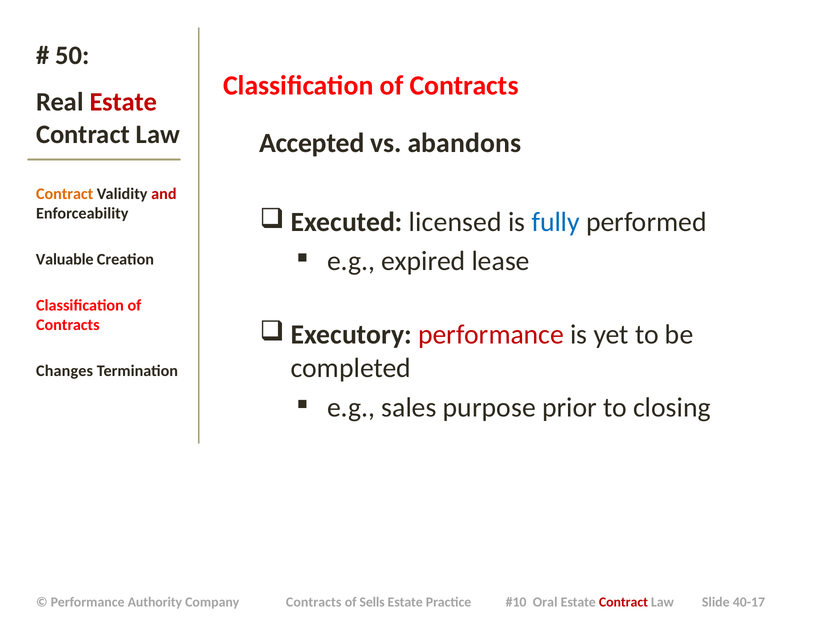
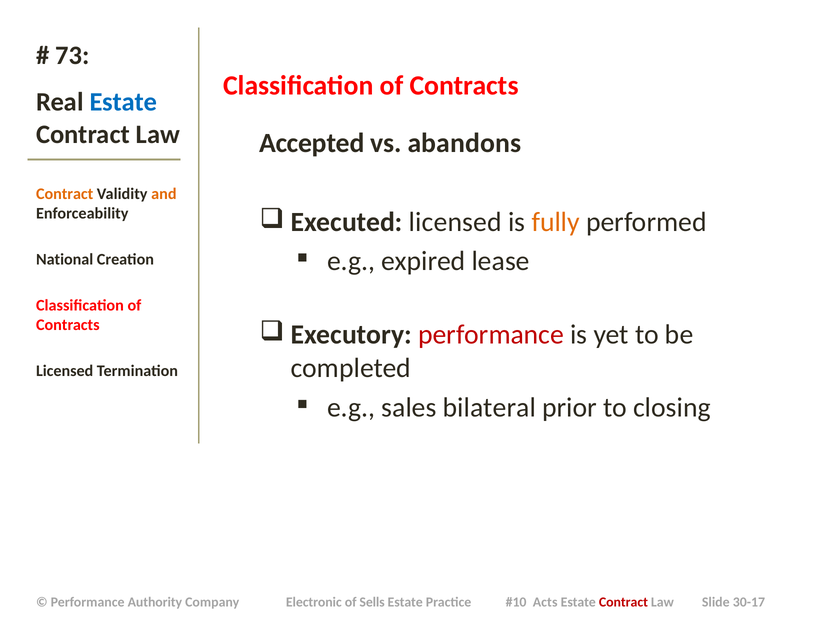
50: 50 -> 73 (72, 55)
Estate colour: red -> blue (123, 102)
and colour: red -> orange (164, 194)
fully colour: blue -> orange (556, 222)
Valuable: Valuable -> National (65, 259)
Changes: Changes -> Licensed (65, 371)
purpose: purpose -> bilateral (489, 408)
Company Contracts: Contracts -> Electronic (314, 602)
Oral: Oral -> Acts (545, 602)
40-17: 40-17 -> 30-17 (749, 602)
